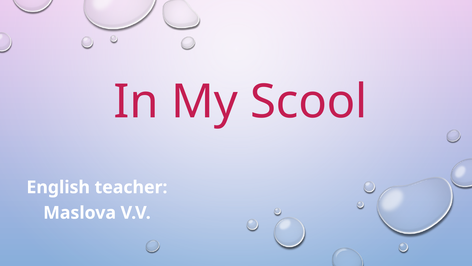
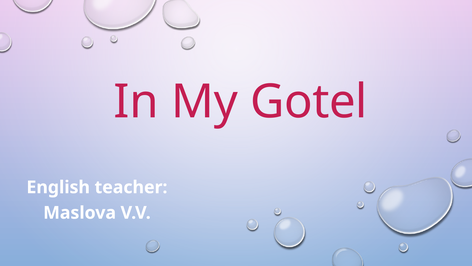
Scool: Scool -> Gotel (309, 102)
